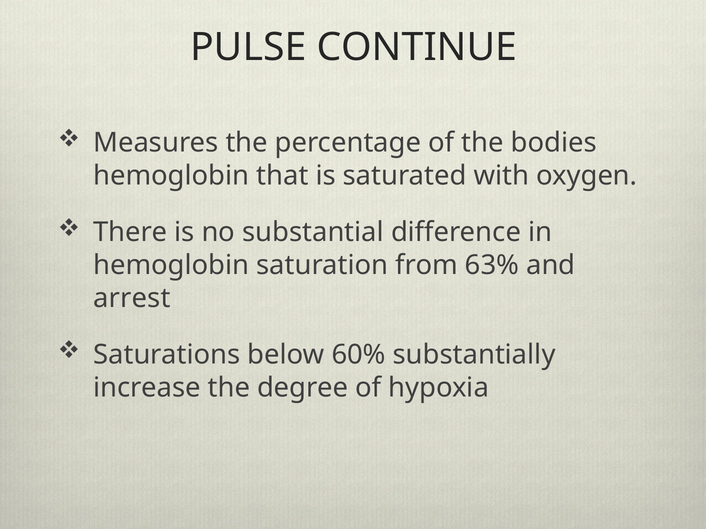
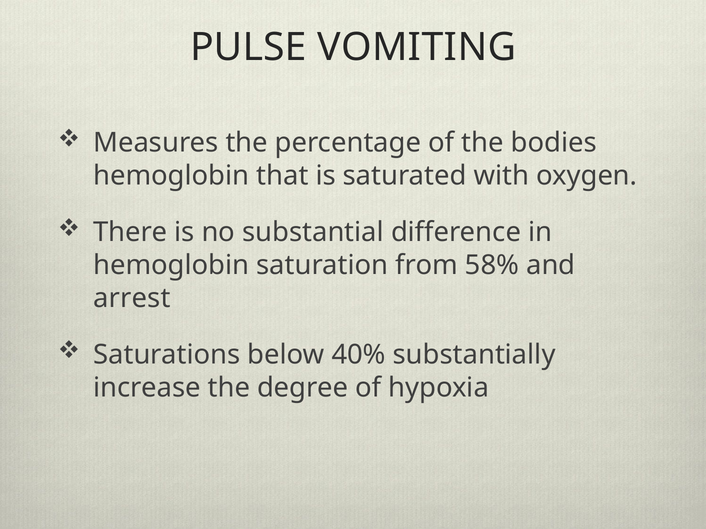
CONTINUE: CONTINUE -> VOMITING (417, 48)
63%: 63% -> 58% (492, 265)
60%: 60% -> 40% (359, 355)
